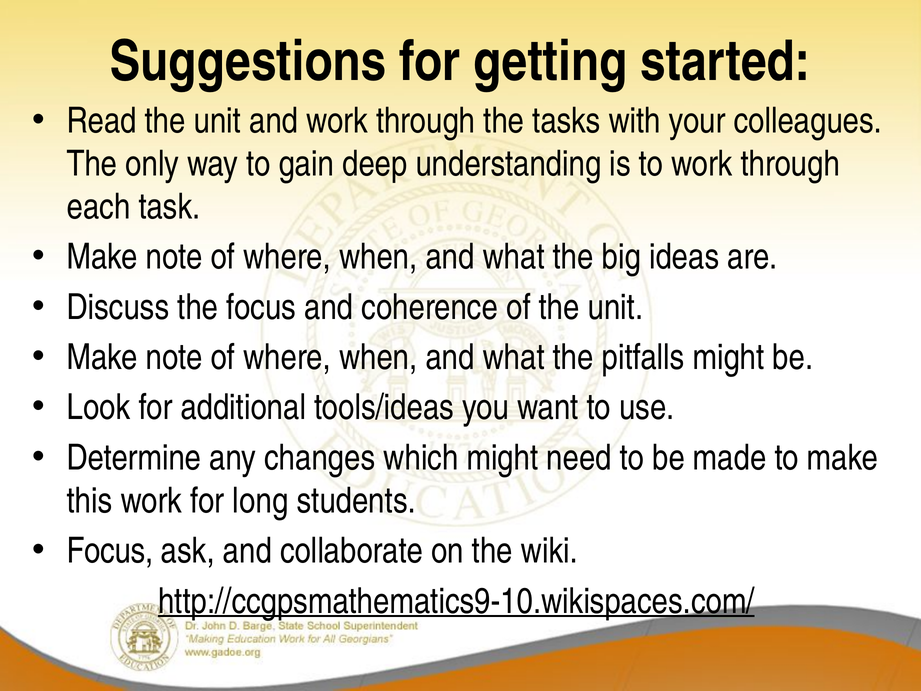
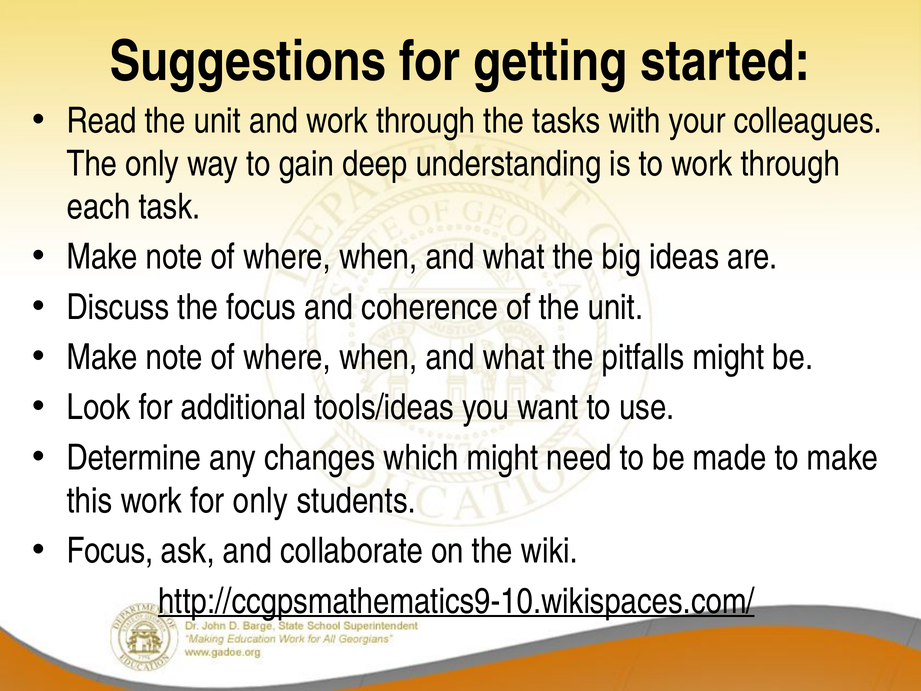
for long: long -> only (260, 501)
